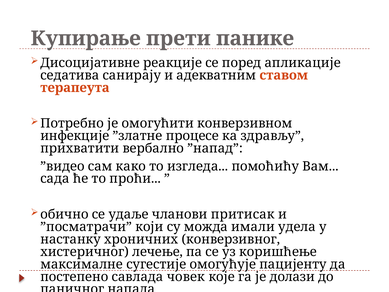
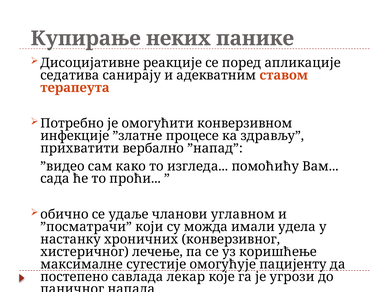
прети: прети -> неких (179, 38)
притисак: притисак -> углавном (243, 214)
човек: човек -> лекар (186, 276)
долази: долази -> угрози (292, 276)
